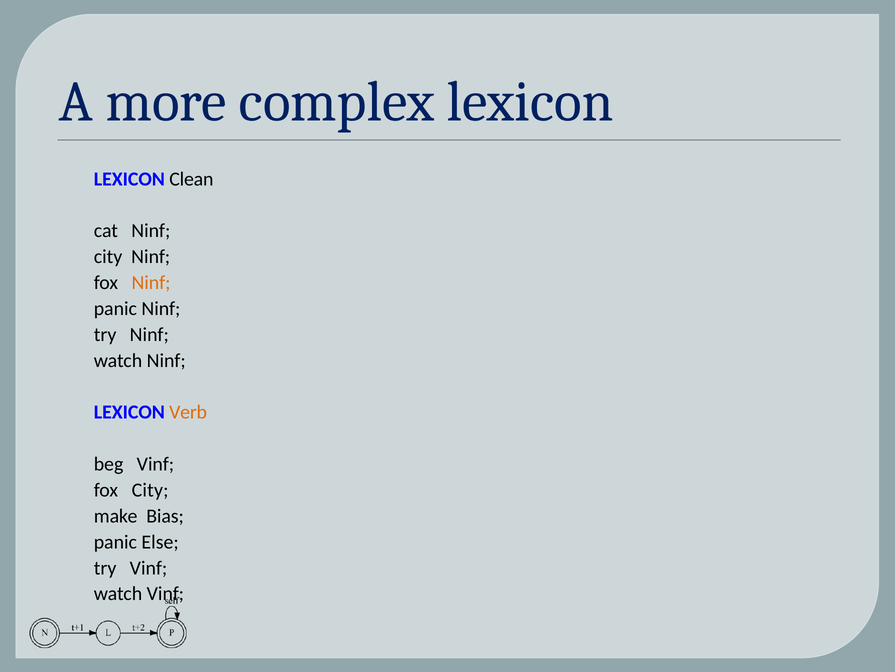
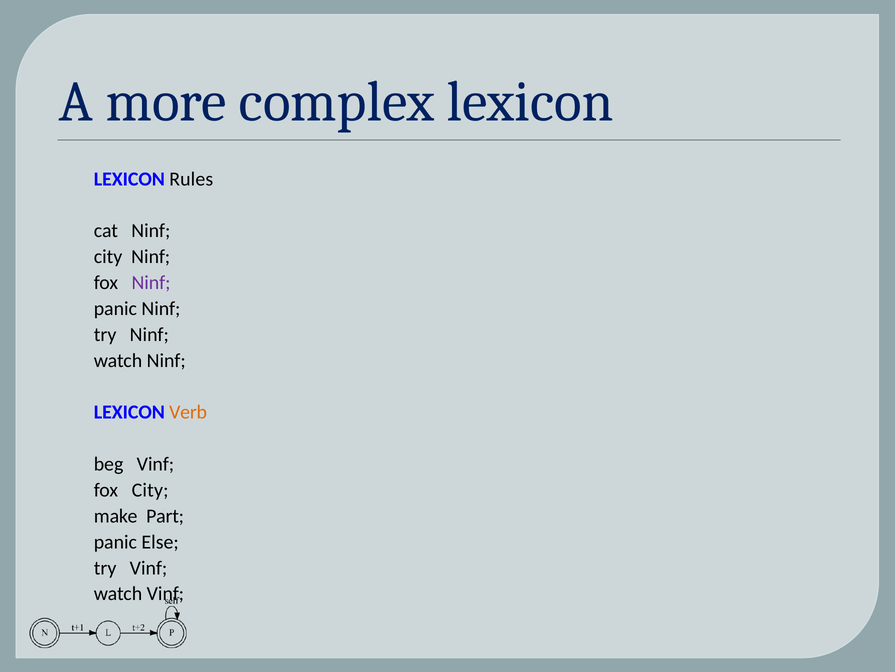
Clean: Clean -> Rules (191, 179)
Ninf colour: orange -> purple (151, 282)
Bias: Bias -> Part (165, 516)
